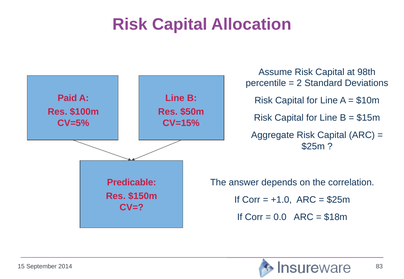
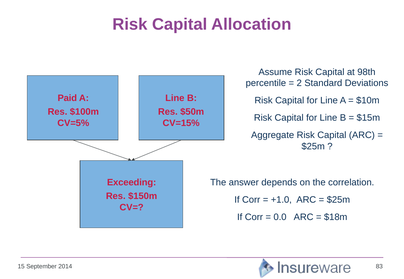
Predicable: Predicable -> Exceeding (132, 183)
